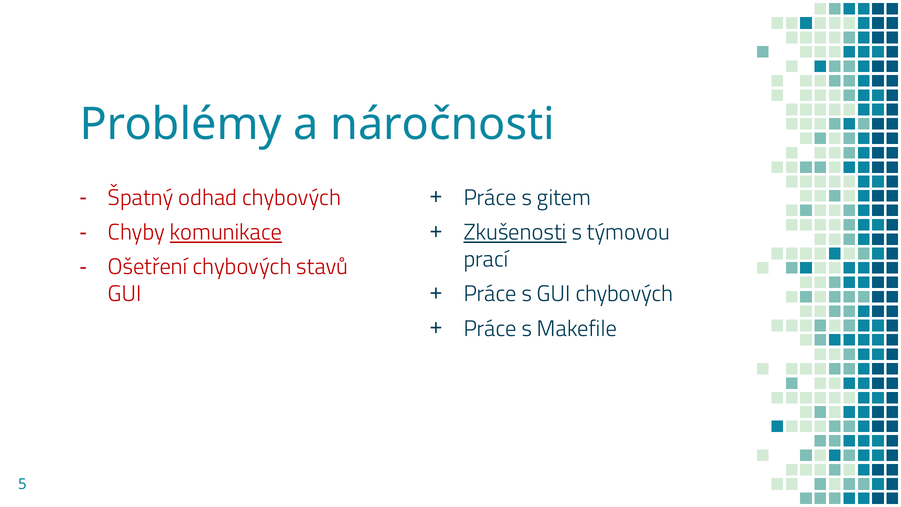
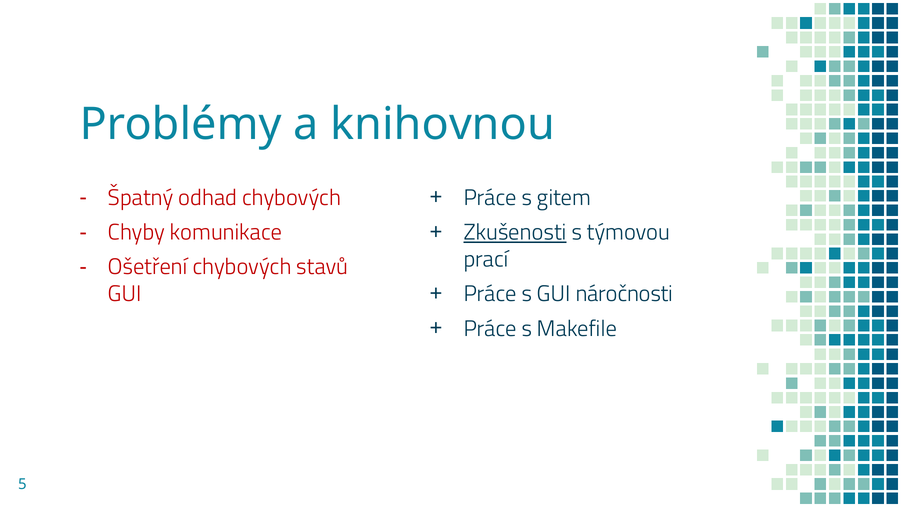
náročnosti: náročnosti -> knihovnou (443, 124)
komunikace underline: present -> none (226, 232)
GUI chybových: chybových -> náročnosti (624, 294)
